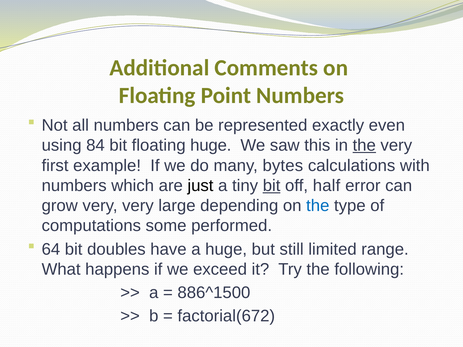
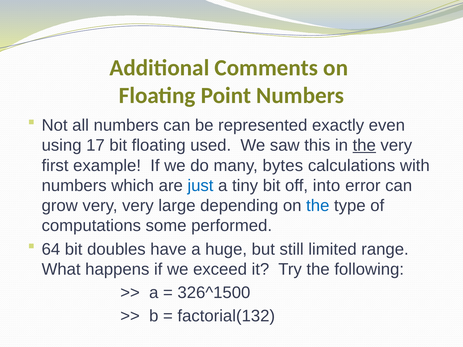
84: 84 -> 17 (95, 146)
floating huge: huge -> used (211, 146)
just colour: black -> blue (200, 186)
bit underline: present -> none (272, 186)
half: half -> into (327, 186)
886^1500: 886^1500 -> 326^1500 (214, 293)
factorial(672: factorial(672 -> factorial(132 (226, 316)
